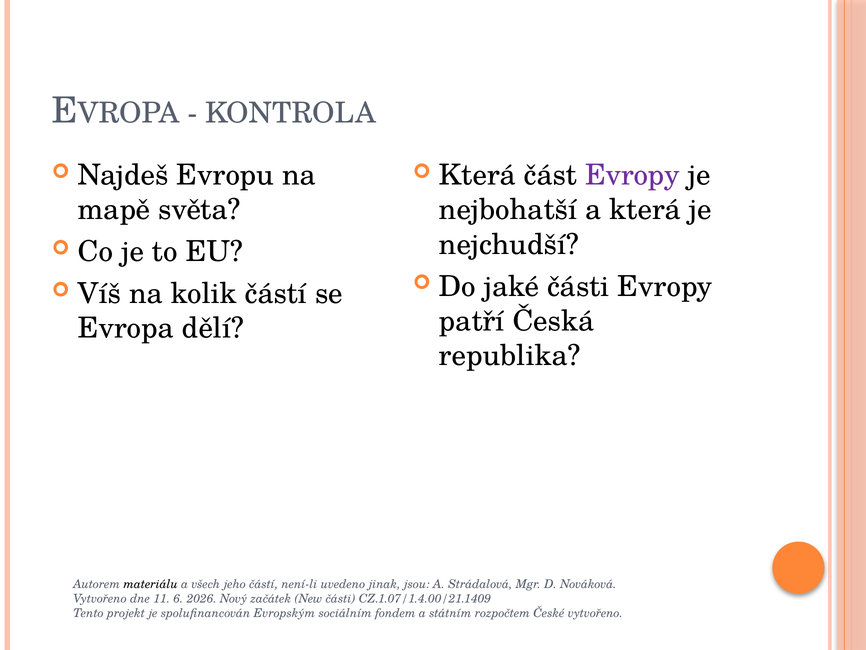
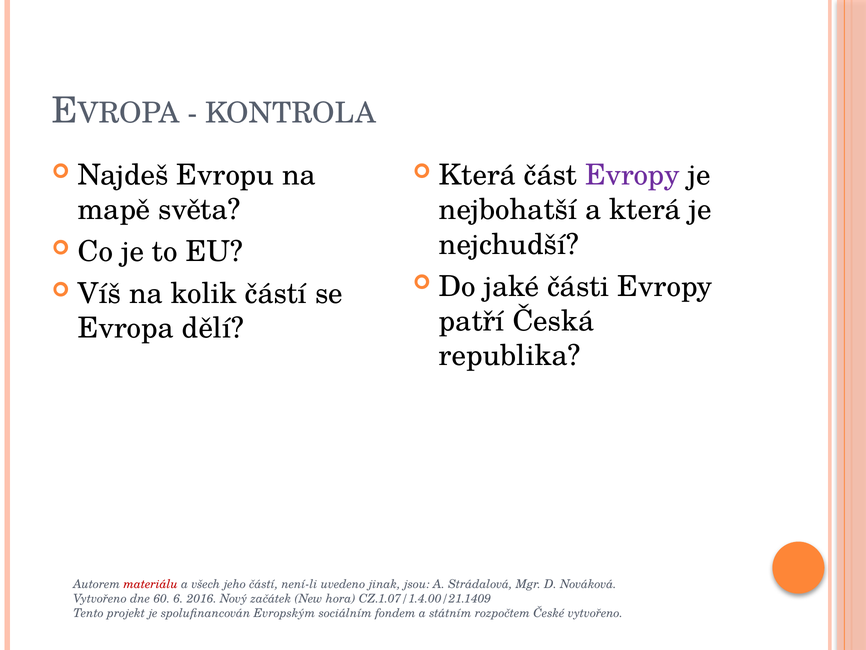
materiálu colour: black -> red (151, 584)
11: 11 -> 60 (162, 598)
2026: 2026 -> 2016 (202, 598)
New části: části -> hora (341, 598)
